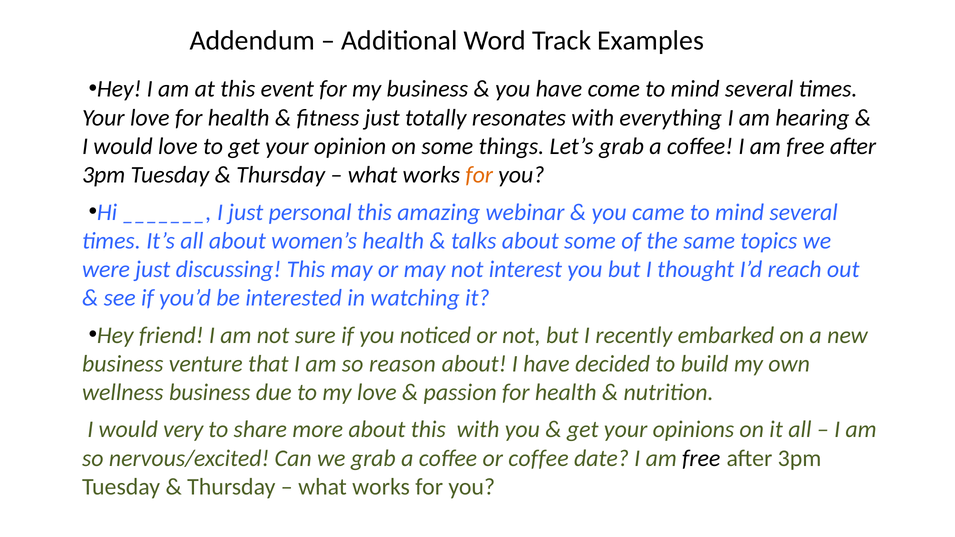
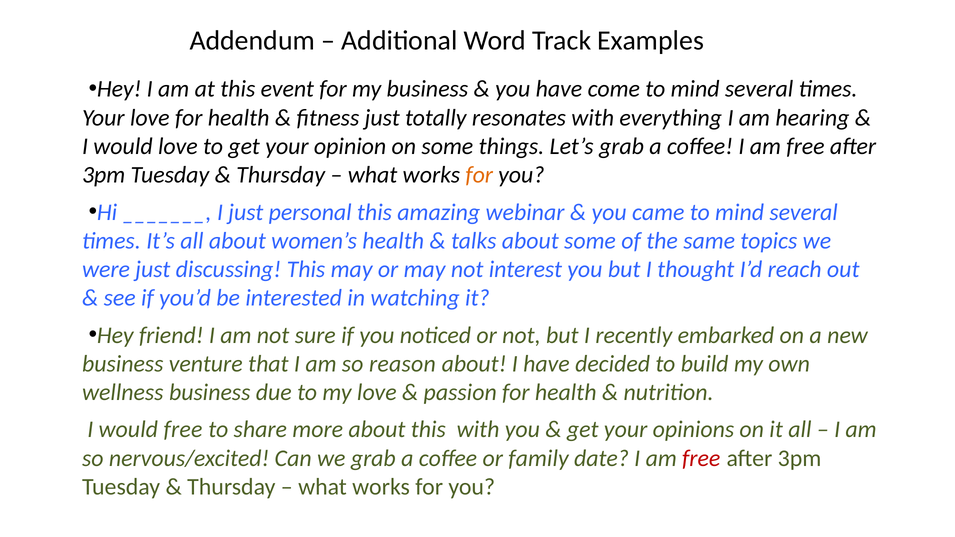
would very: very -> free (183, 430)
or coffee: coffee -> family (539, 458)
free colour: black -> red (701, 458)
